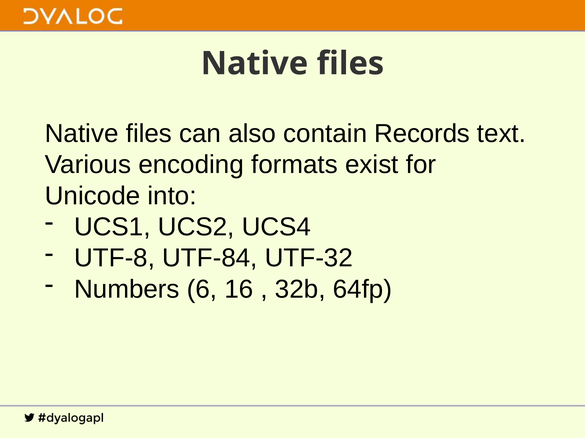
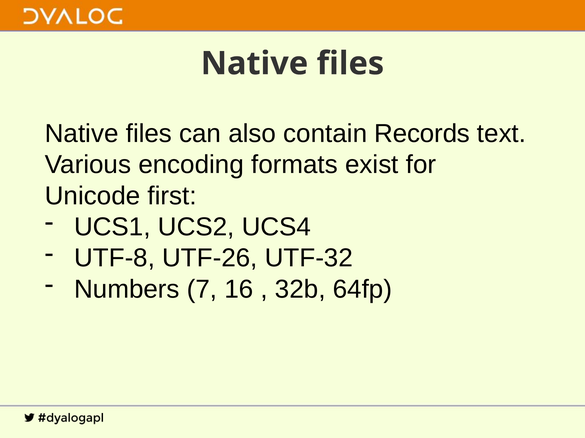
into: into -> first (172, 196)
UTF-84: UTF-84 -> UTF-26 (210, 259)
6: 6 -> 7 (202, 290)
